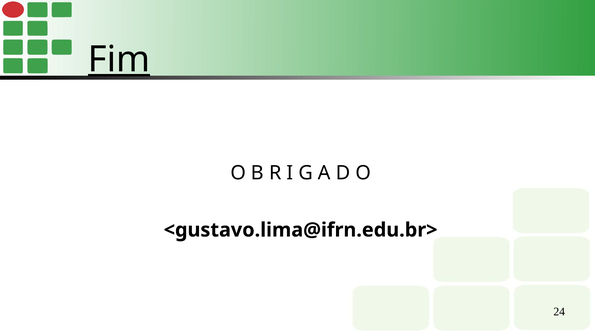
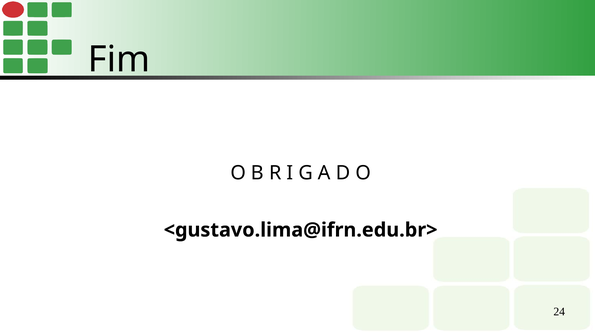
Fim underline: present -> none (119, 60)
